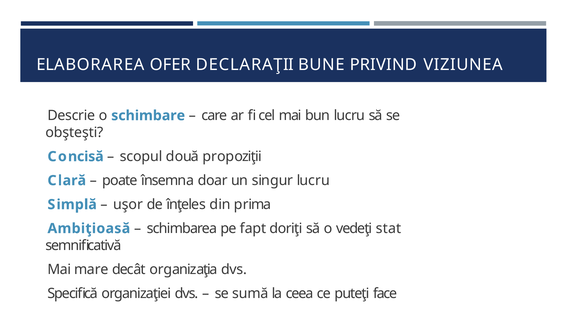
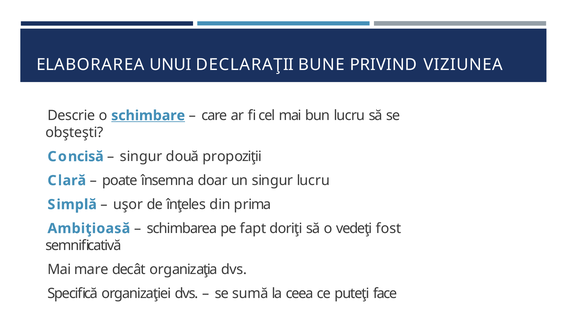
OFER: OFER -> UNUI (170, 65)
schimbare underline: none -> present (148, 116)
scopul: scopul -> singur (141, 157)
stat: stat -> fost (389, 228)
